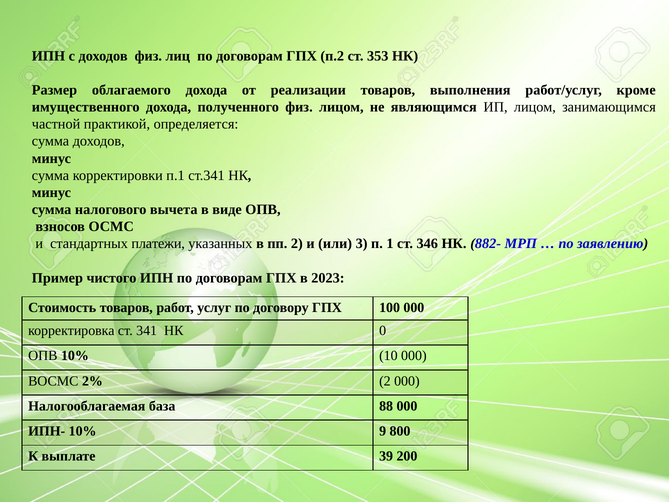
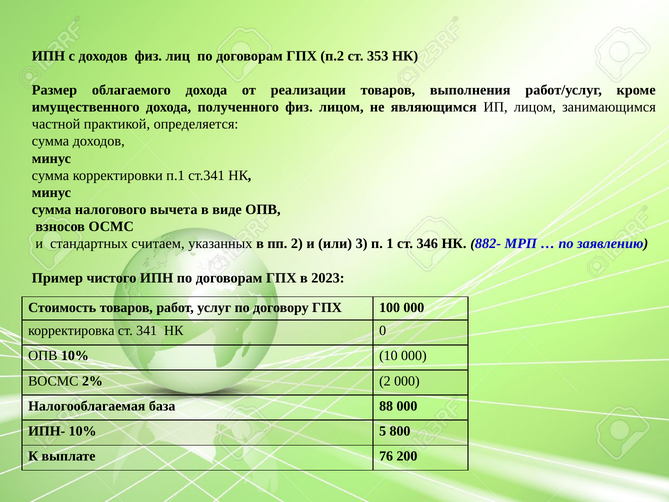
платежи: платежи -> считаем (158, 244)
9: 9 -> 5 (383, 431)
39: 39 -> 76 (386, 456)
